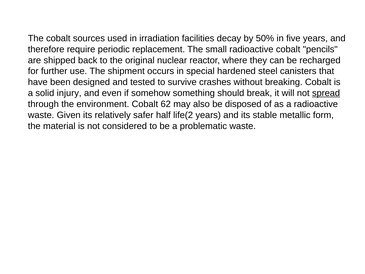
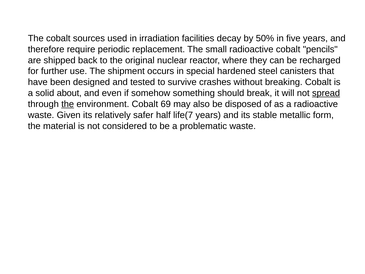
injury: injury -> about (69, 93)
the underline: none -> present (68, 104)
62: 62 -> 69 (166, 104)
life(2: life(2 -> life(7 (183, 115)
